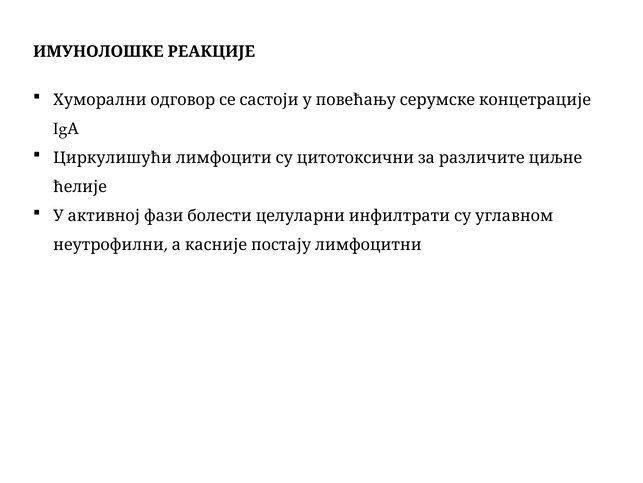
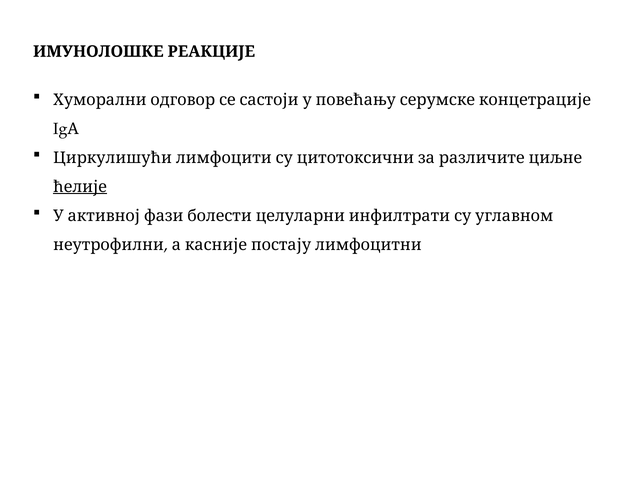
ћелије underline: none -> present (80, 186)
